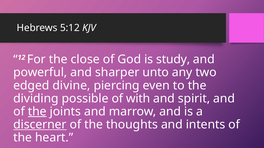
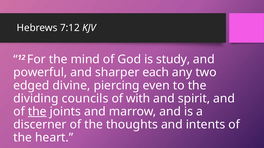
5:12: 5:12 -> 7:12 (70, 28)
close: close -> mind (85, 60)
unto: unto -> each (156, 73)
possible: possible -> councils (85, 99)
discerner underline: present -> none (40, 125)
